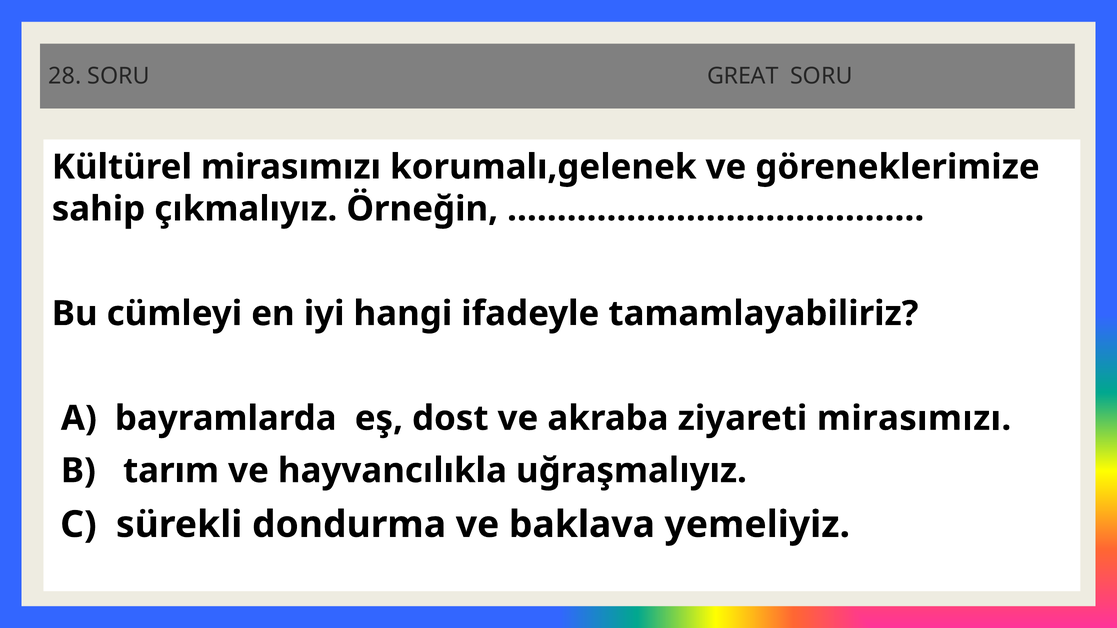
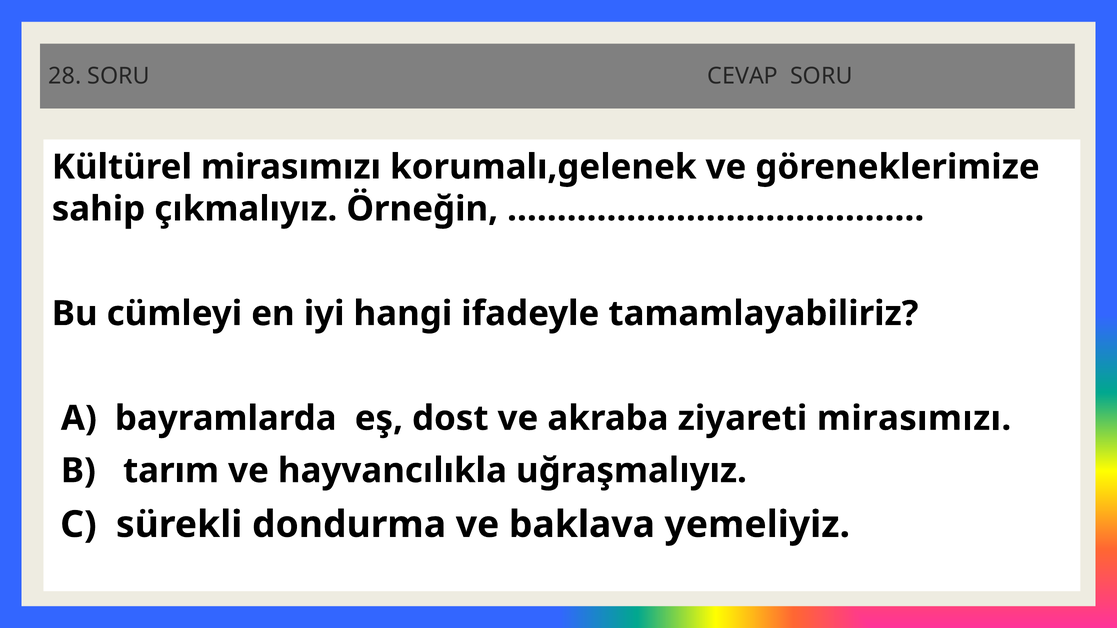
GREAT: GREAT -> CEVAP (743, 76)
